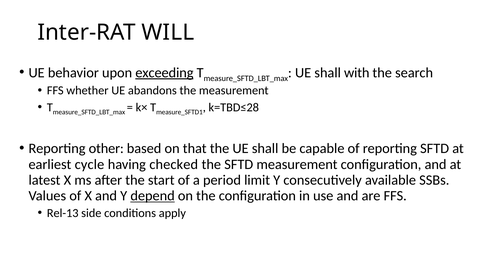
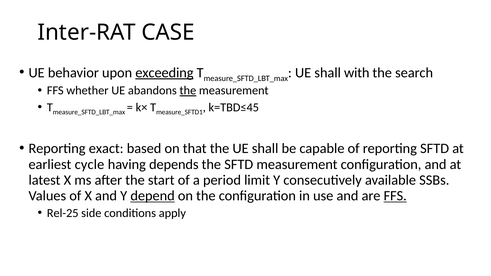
WILL: WILL -> CASE (168, 32)
the underline: none -> present (188, 91)
k=TBD≤28: k=TBD≤28 -> k=TBD≤45 (234, 108)
other: other -> exact (106, 149)
checked: checked -> depends (174, 164)
FFS underline: none -> present (395, 196)
Rel-13: Rel-13 -> Rel-25 (63, 213)
